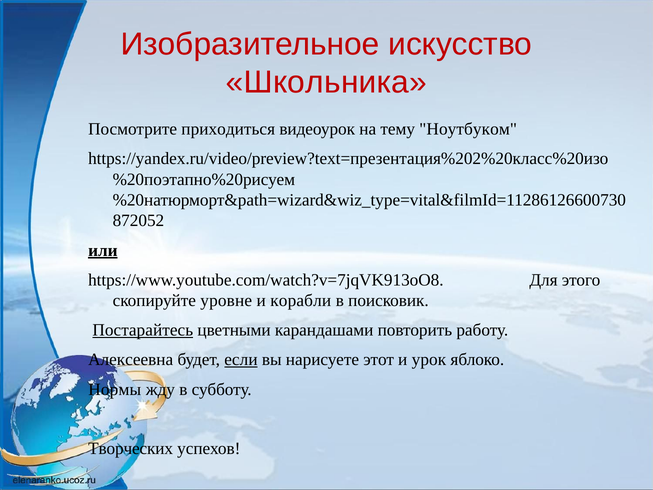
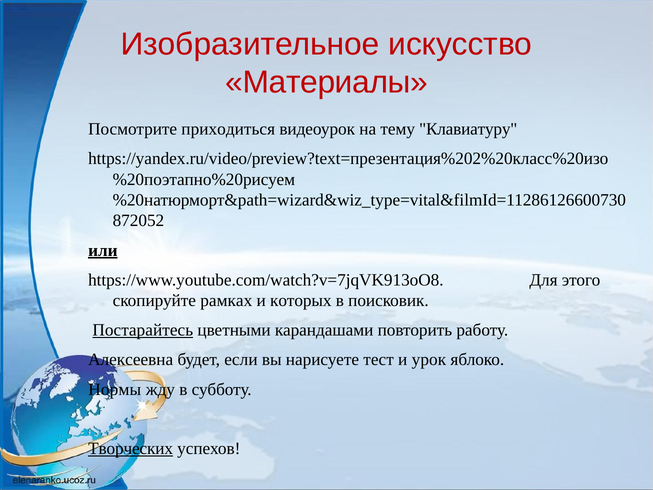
Школьника: Школьника -> Материалы (327, 82)
Ноутбуком: Ноутбуком -> Клавиатуру (468, 129)
уровне: уровне -> рамках (226, 300)
корабли: корабли -> которых (301, 300)
если underline: present -> none (241, 360)
этот: этот -> тест (379, 360)
Творческих underline: none -> present (131, 448)
